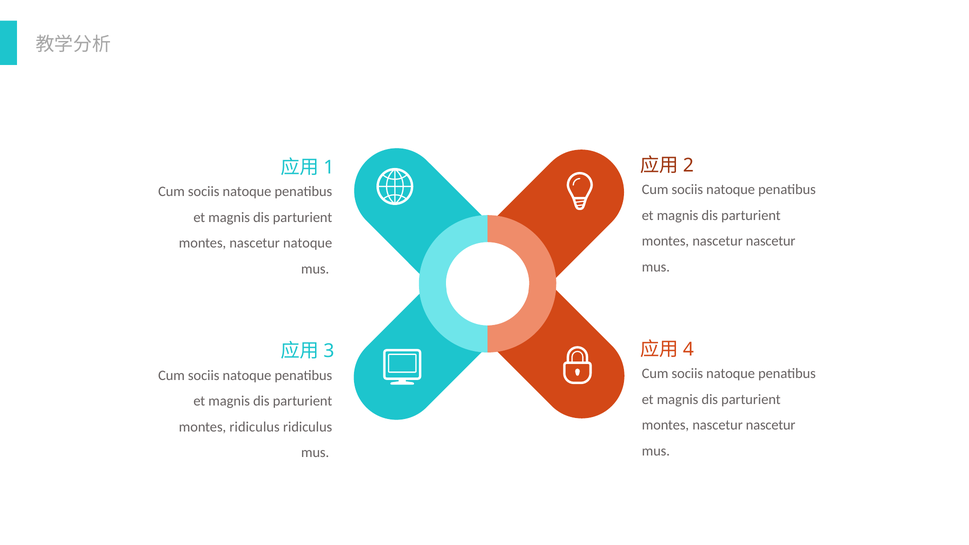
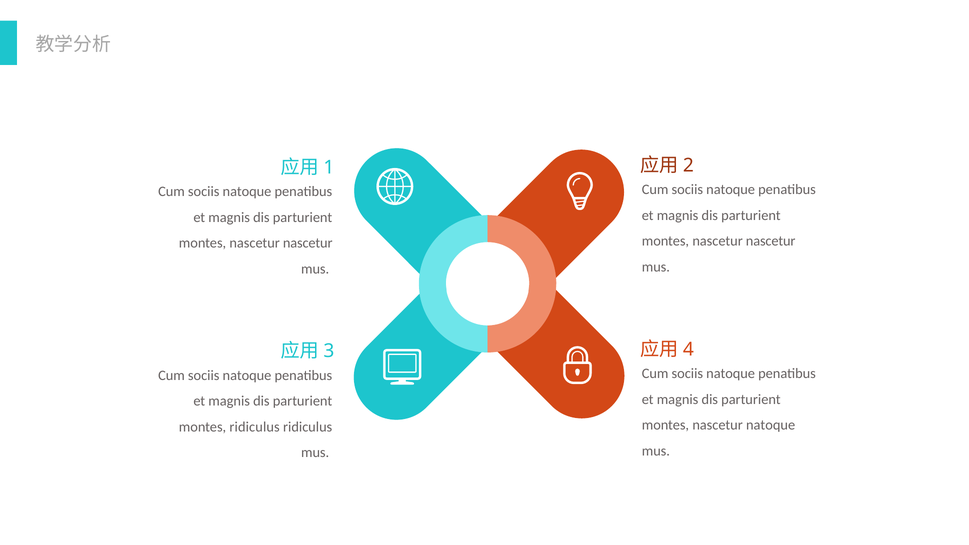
natoque: natoque -> nascetur (308, 243)
nascetur: nascetur -> natoque (771, 425)
